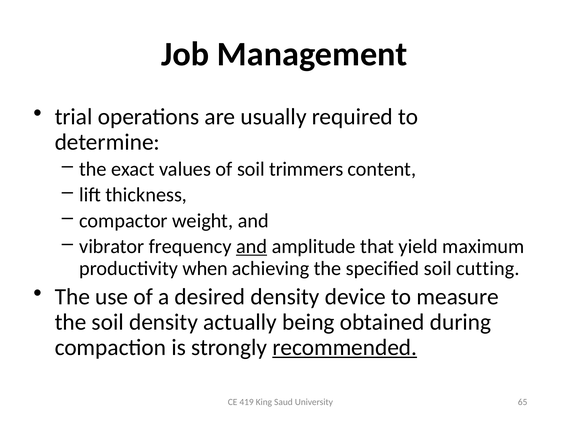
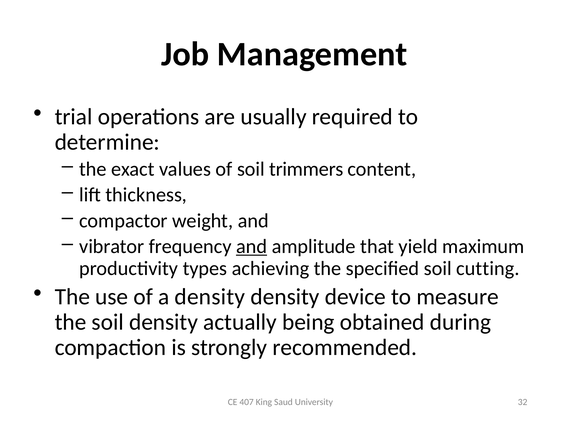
when: when -> types (205, 268)
a desired: desired -> density (210, 297)
recommended underline: present -> none (345, 347)
419: 419 -> 407 (247, 402)
65: 65 -> 32 (523, 402)
